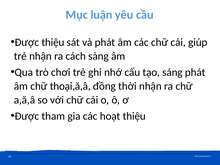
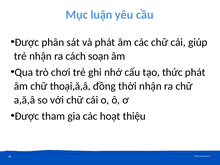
Được thiệu: thiệu -> phân (53, 42)
sàng: sàng -> soạn (99, 56)
sáng: sáng -> thức (172, 72)
